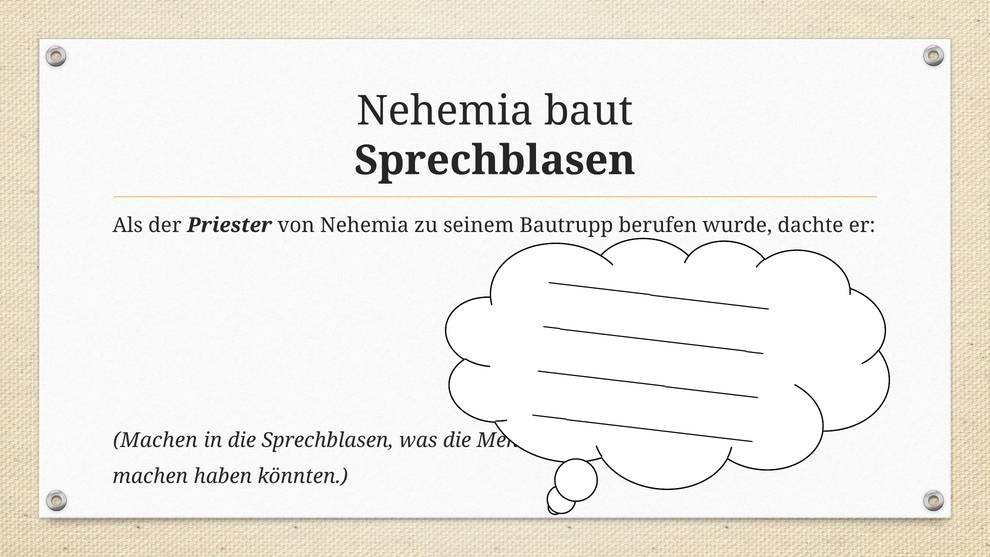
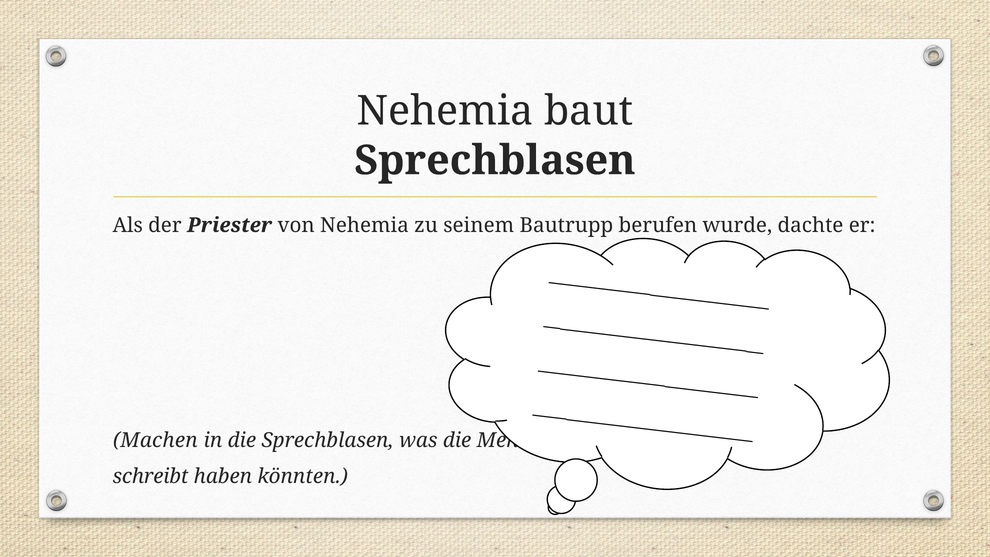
machen: machen -> schreibt (150, 476)
